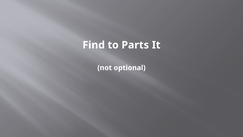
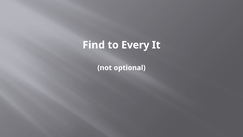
Parts: Parts -> Every (135, 45)
